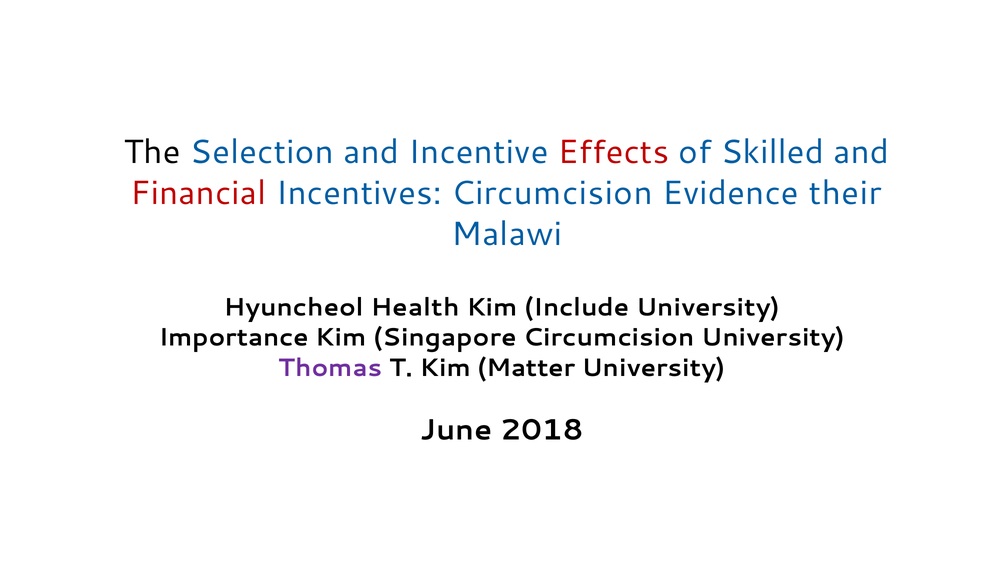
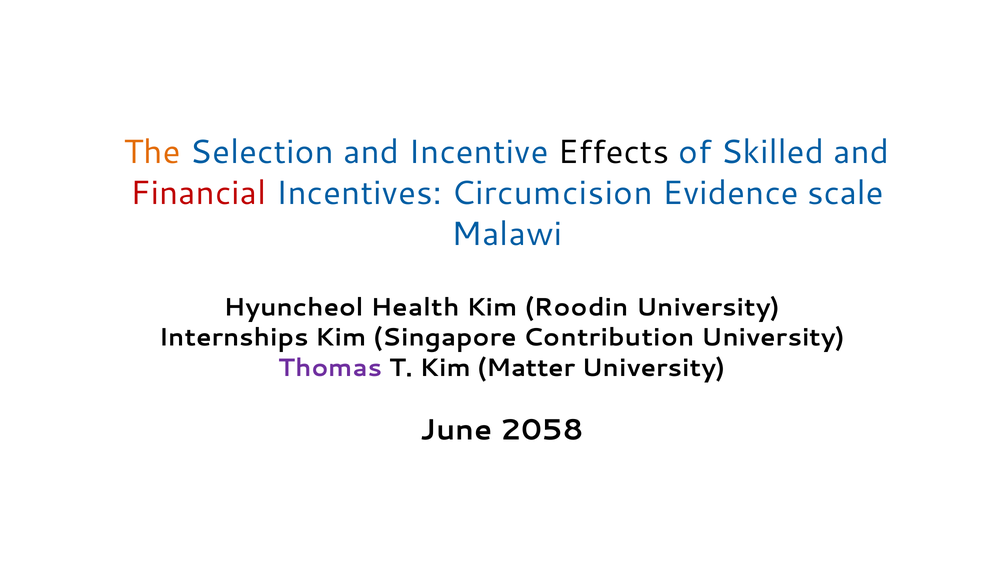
The colour: black -> orange (152, 152)
Effects colour: red -> black (613, 152)
their: their -> scale (846, 193)
Include: Include -> Roodin (577, 307)
Importance: Importance -> Internships (234, 337)
Singapore Circumcision: Circumcision -> Contribution (609, 337)
2018: 2018 -> 2058 (542, 430)
